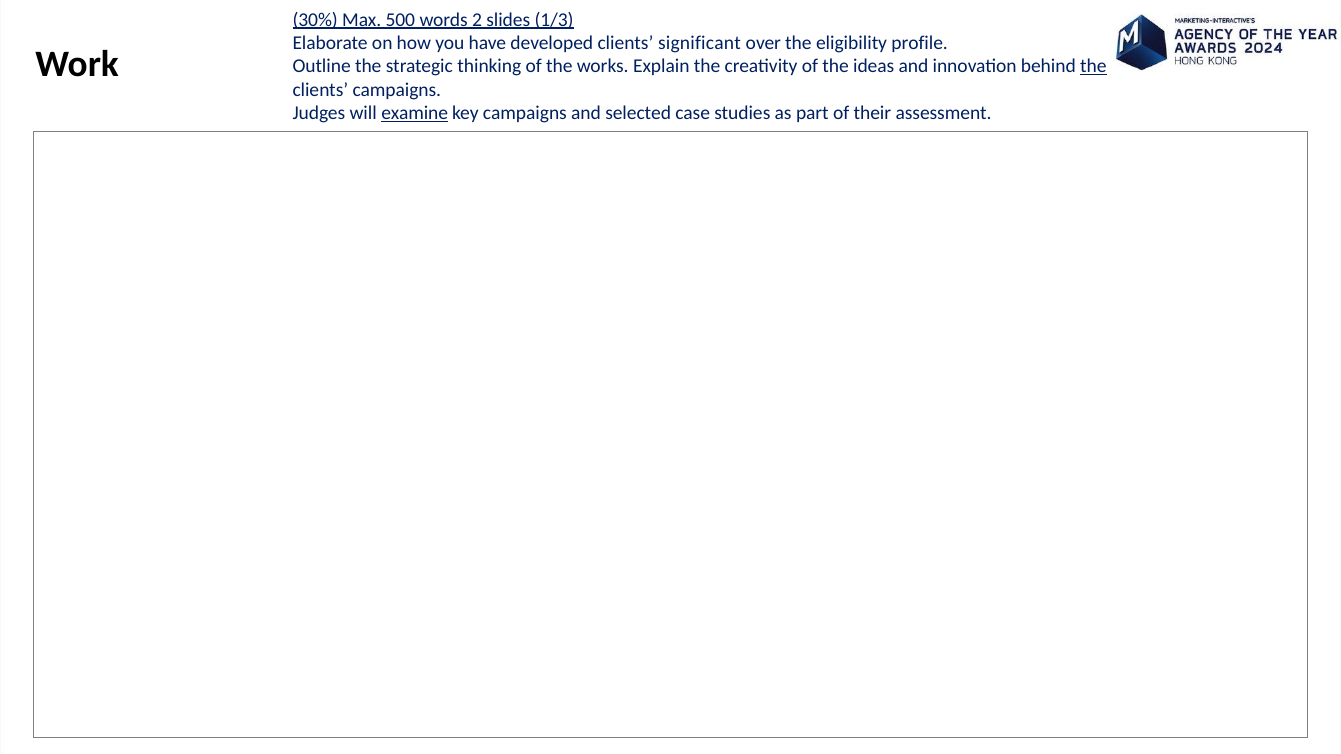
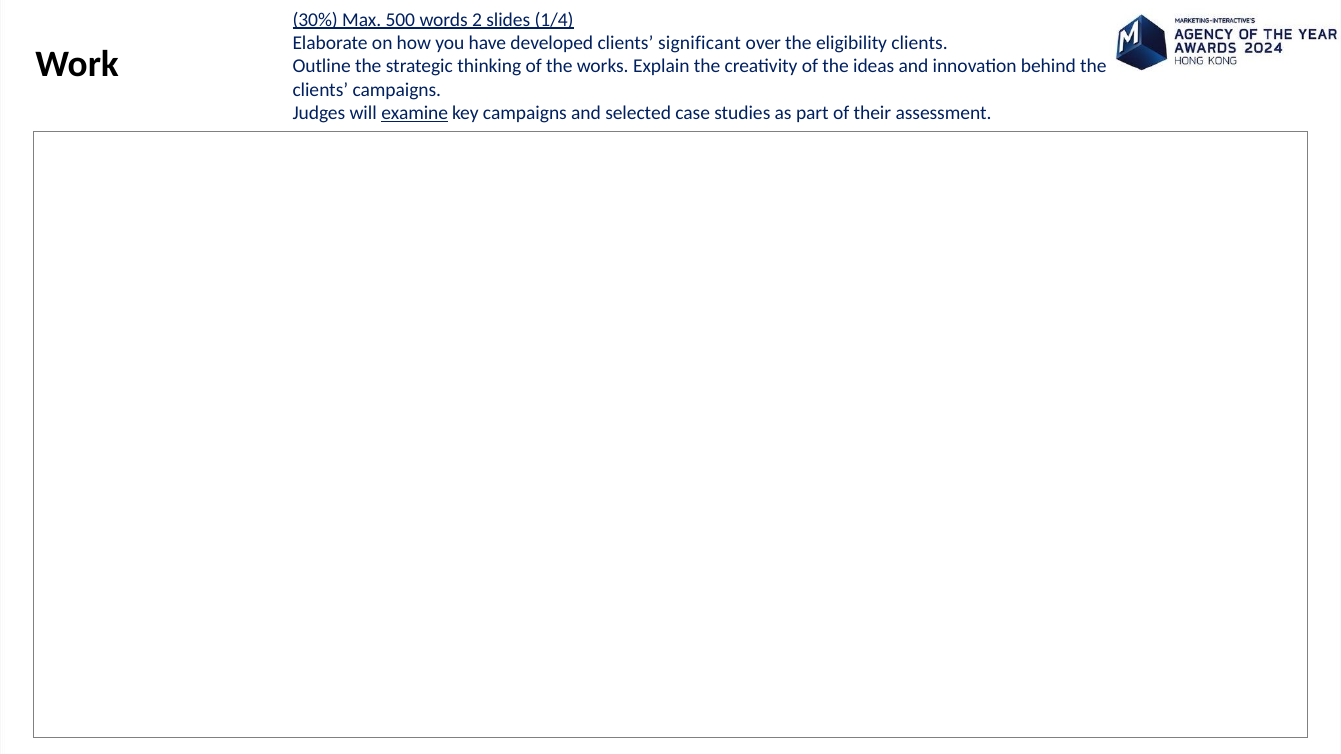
1/3: 1/3 -> 1/4 (554, 20)
eligibility profile: profile -> clients (920, 43)
the underline: present -> none (1093, 67)
